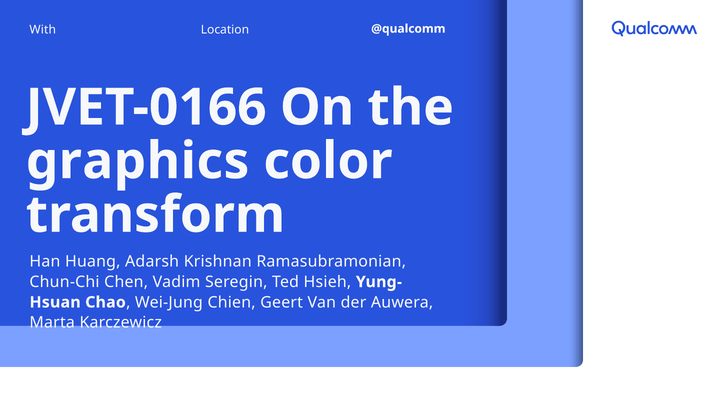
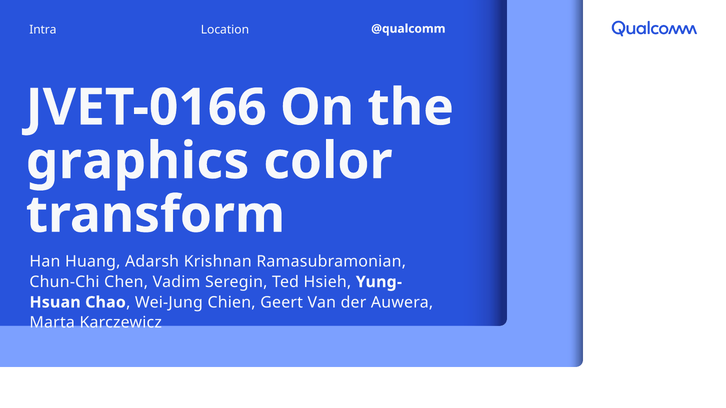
With: With -> Intra (43, 30)
